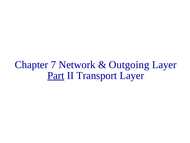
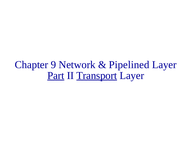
7: 7 -> 9 (53, 65)
Outgoing: Outgoing -> Pipelined (129, 65)
Transport underline: none -> present (97, 75)
